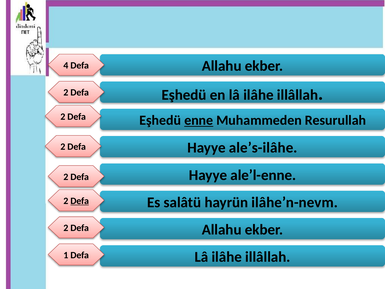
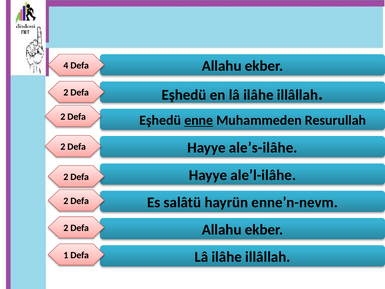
ale’l-enne: ale’l-enne -> ale’l-ilâhe (263, 175)
ilâhe’n-nevm: ilâhe’n-nevm -> enne’n-nevm (295, 202)
Defa underline: present -> none (80, 201)
